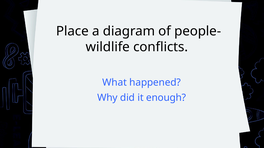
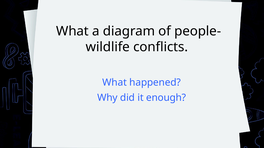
Place: Place -> What (72, 31)
